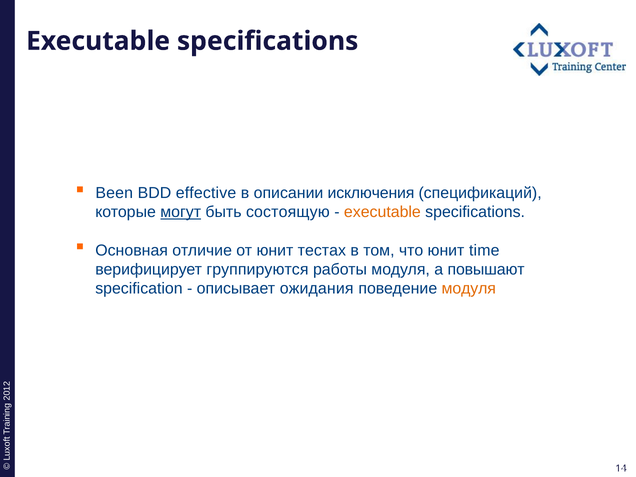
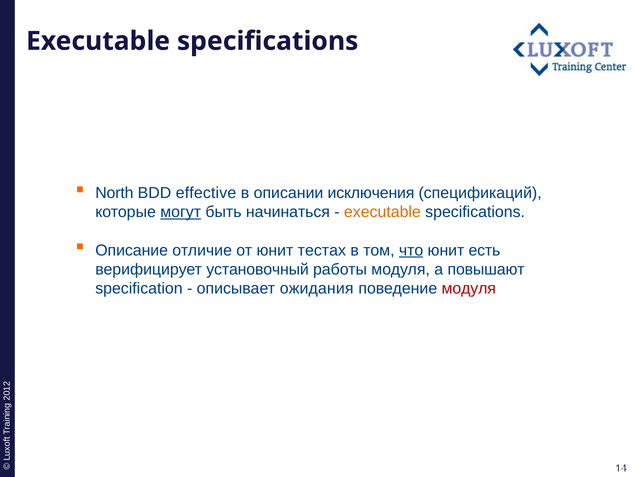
Been: Been -> North (114, 193)
состоящую: состоящую -> начинаться (288, 212)
Основная: Основная -> Описание (132, 250)
что underline: none -> present (411, 250)
time: time -> есть (484, 250)
группируются: группируются -> установочный (258, 269)
модуля colour: orange -> red (469, 288)
